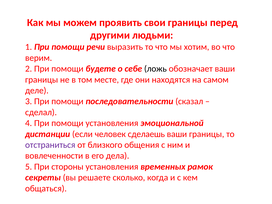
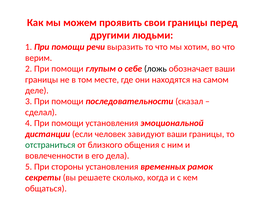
будете: будете -> глупым (101, 69)
сделаешь: сделаешь -> завидуют (146, 134)
отстраниться colour: purple -> green (50, 145)
